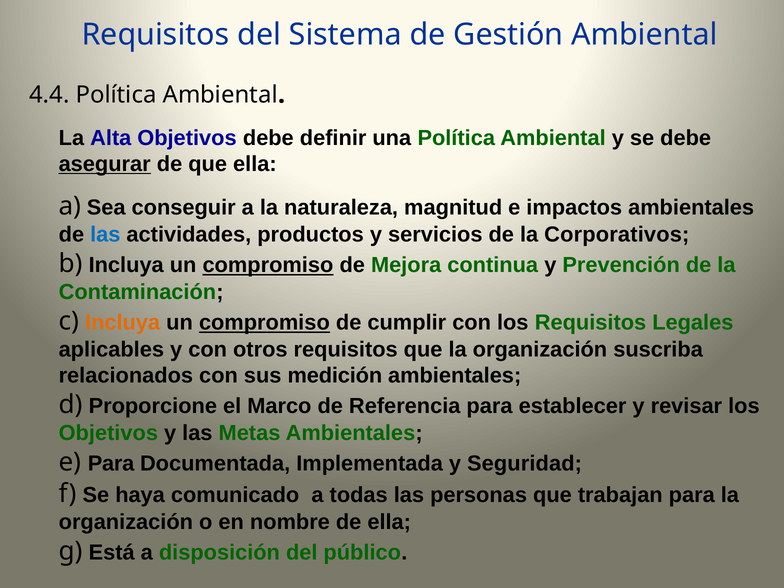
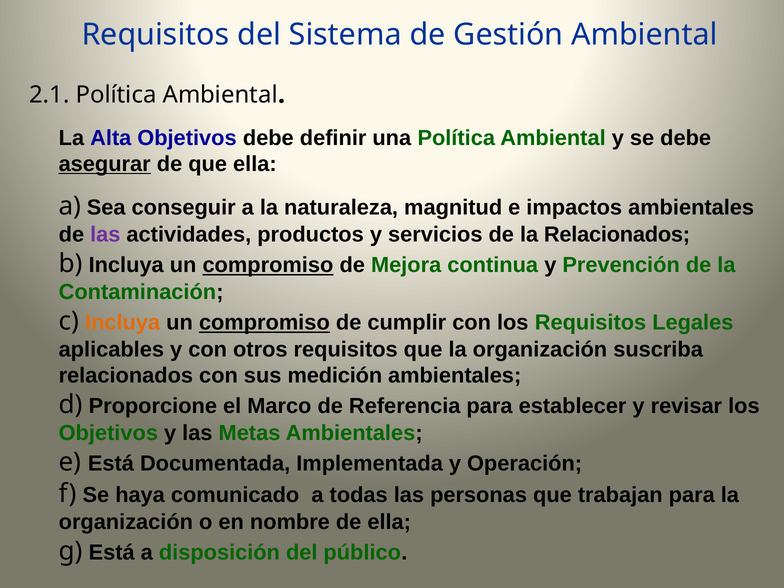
4.4: 4.4 -> 2.1 (49, 95)
las colour: blue -> purple (105, 235)
la Corporativos: Corporativos -> Relacionados (617, 235)
e Para: Para -> Está (111, 464)
Seguridad: Seguridad -> Operación (525, 464)
